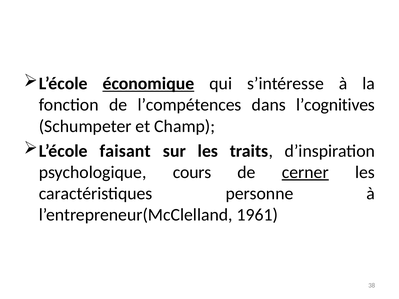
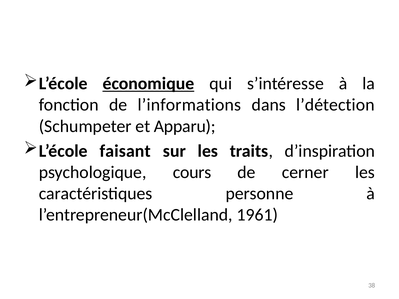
l’compétences: l’compétences -> l’informations (189, 105)
l’cognitives: l’cognitives -> l’détection (335, 105)
Champ: Champ -> Apparu (185, 126)
cerner underline: present -> none (305, 172)
